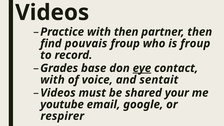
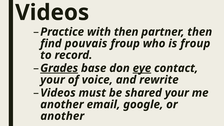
Grades underline: none -> present (59, 68)
with: with -> your (53, 80)
sentait: sentait -> rewrite (159, 80)
youtube: youtube -> another (62, 104)
respirer: respirer -> another (62, 116)
